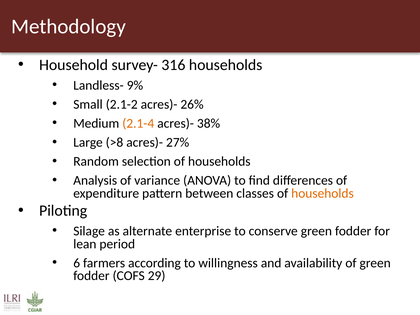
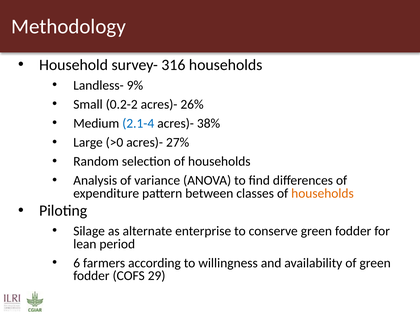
2.1-2: 2.1-2 -> 0.2-2 (122, 104)
2.1-4 colour: orange -> blue (138, 123)
>8: >8 -> >0 (114, 142)
